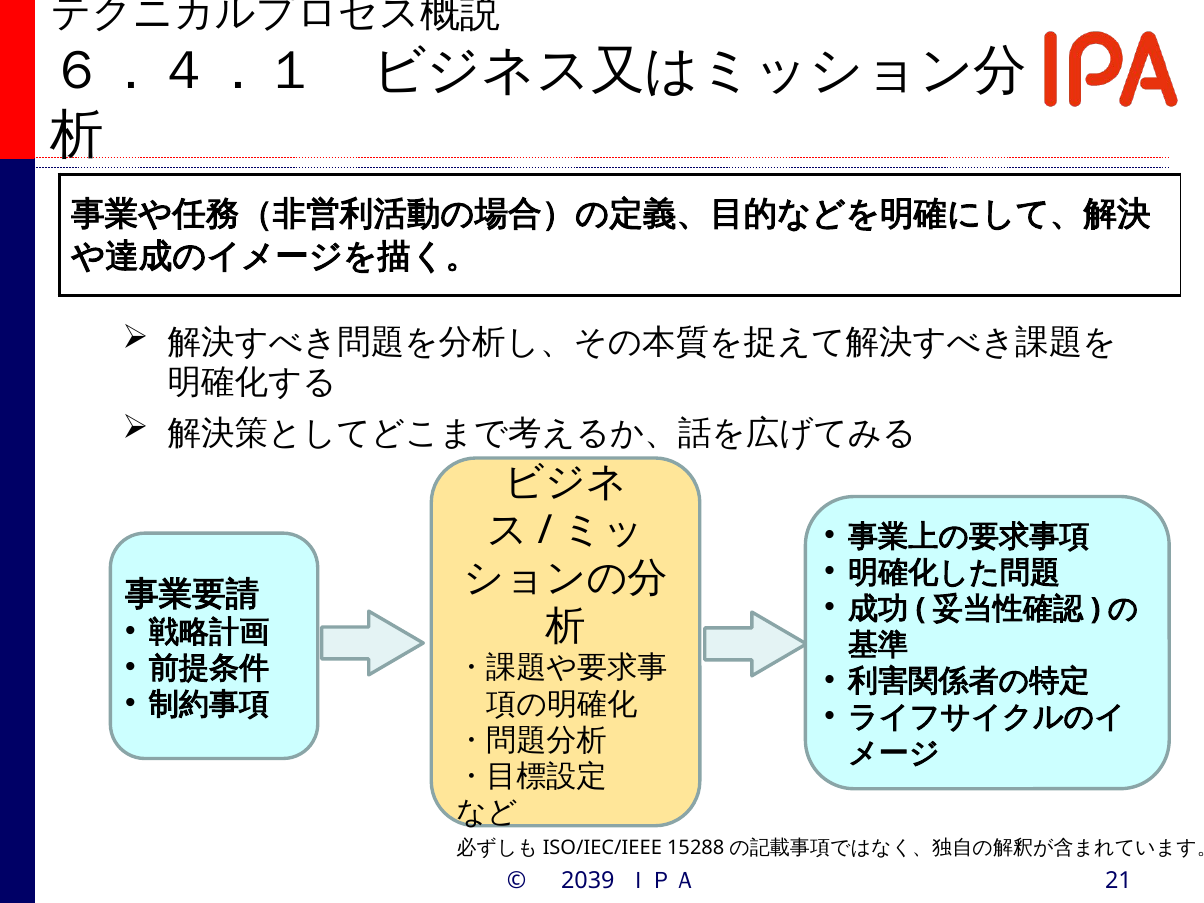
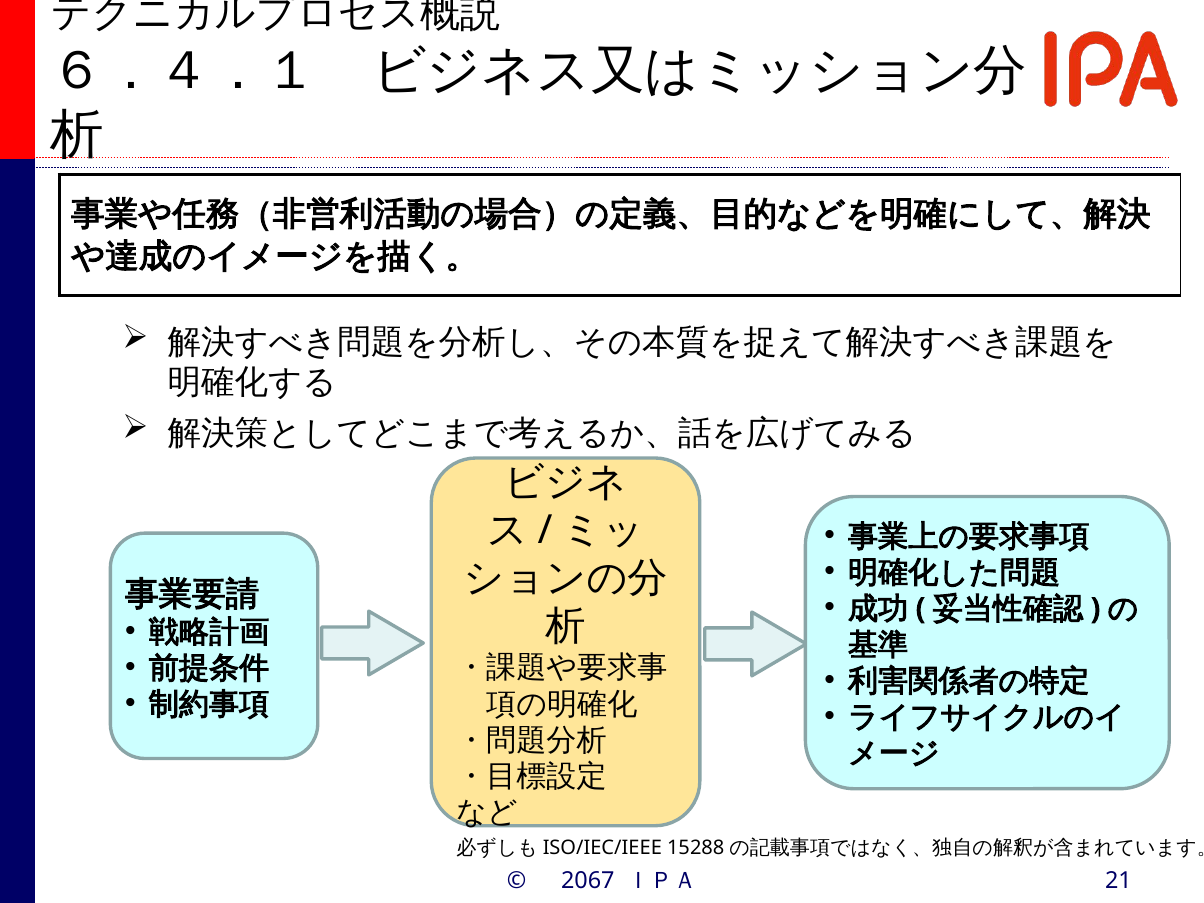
2039: 2039 -> 2067 (588, 881)
